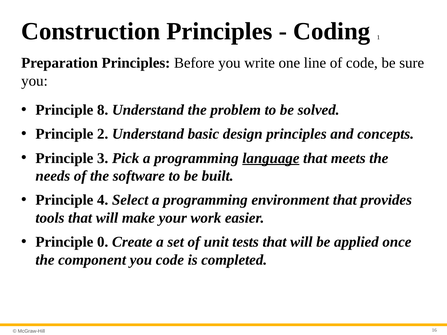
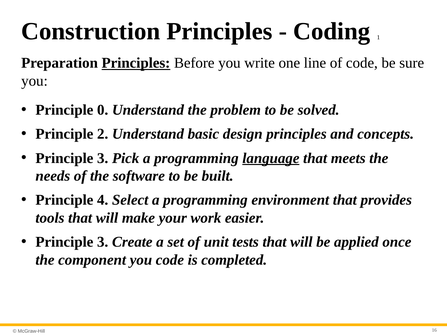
Principles underline: none -> present (136, 63)
8: 8 -> 0 (103, 110)
0: 0 -> 3 (103, 242)
